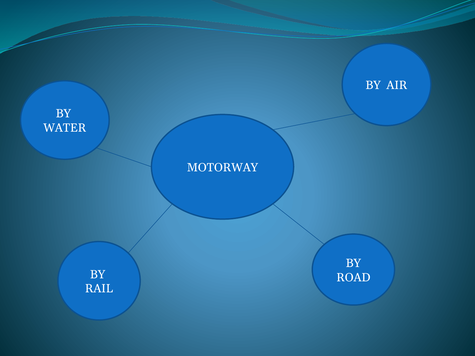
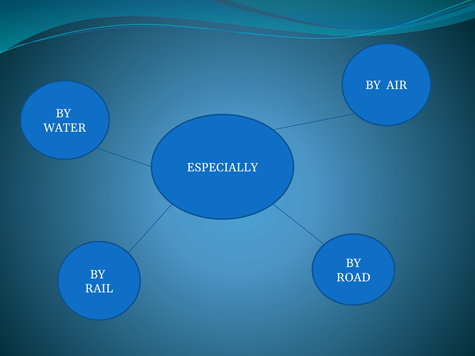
MOTORWAY: MOTORWAY -> ESPECIALLY (222, 168)
